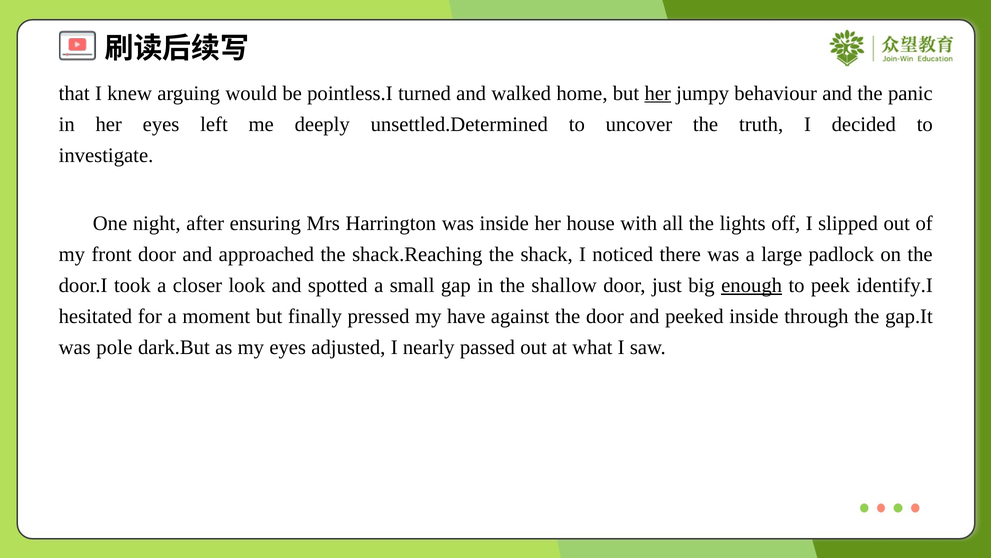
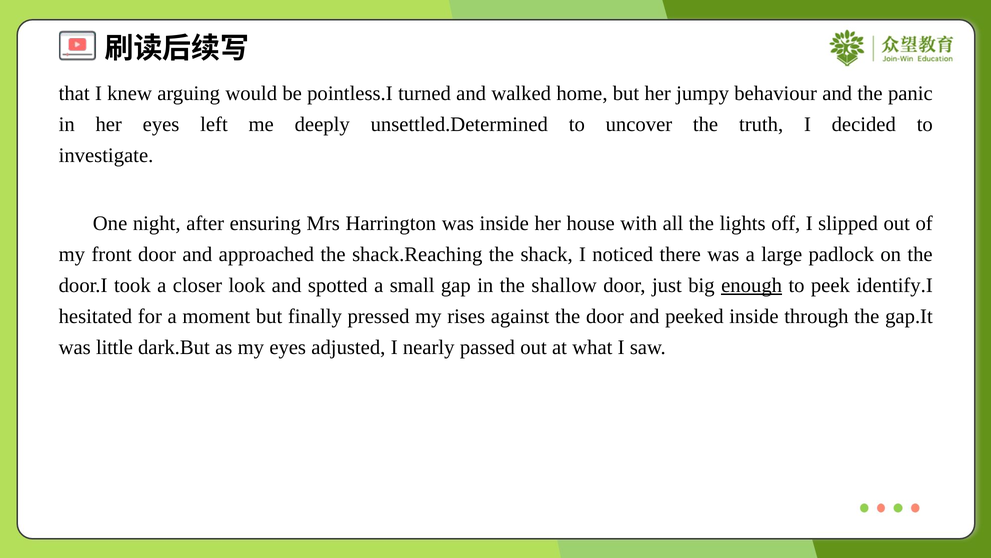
her underline: present -> none (658, 93)
have: have -> rises (466, 316)
pole: pole -> little (115, 347)
